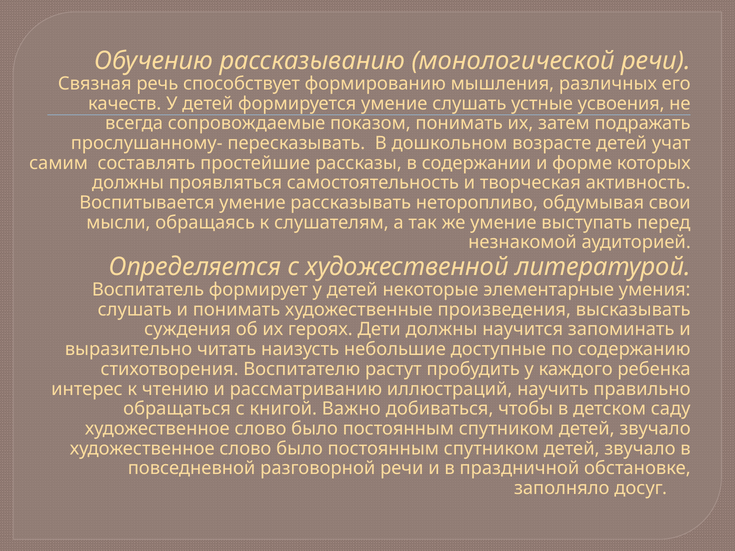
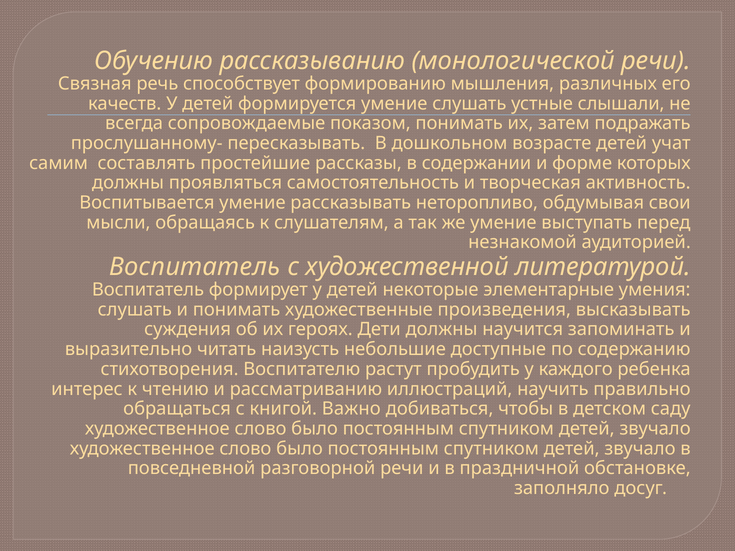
усвоения: усвоения -> слышали (621, 104)
Определяется: Определяется -> Воспитатель (195, 267)
